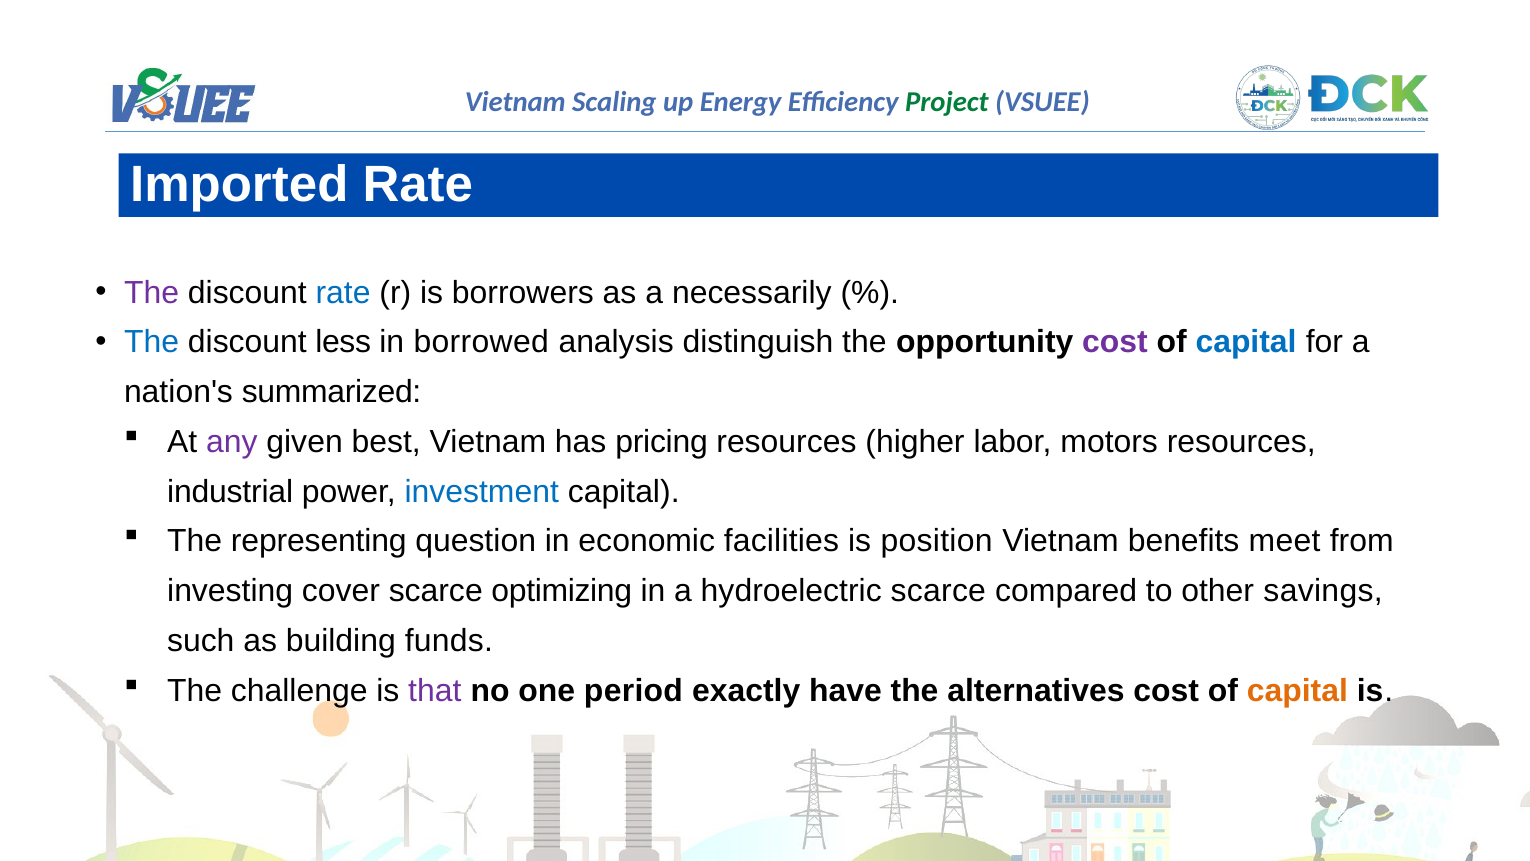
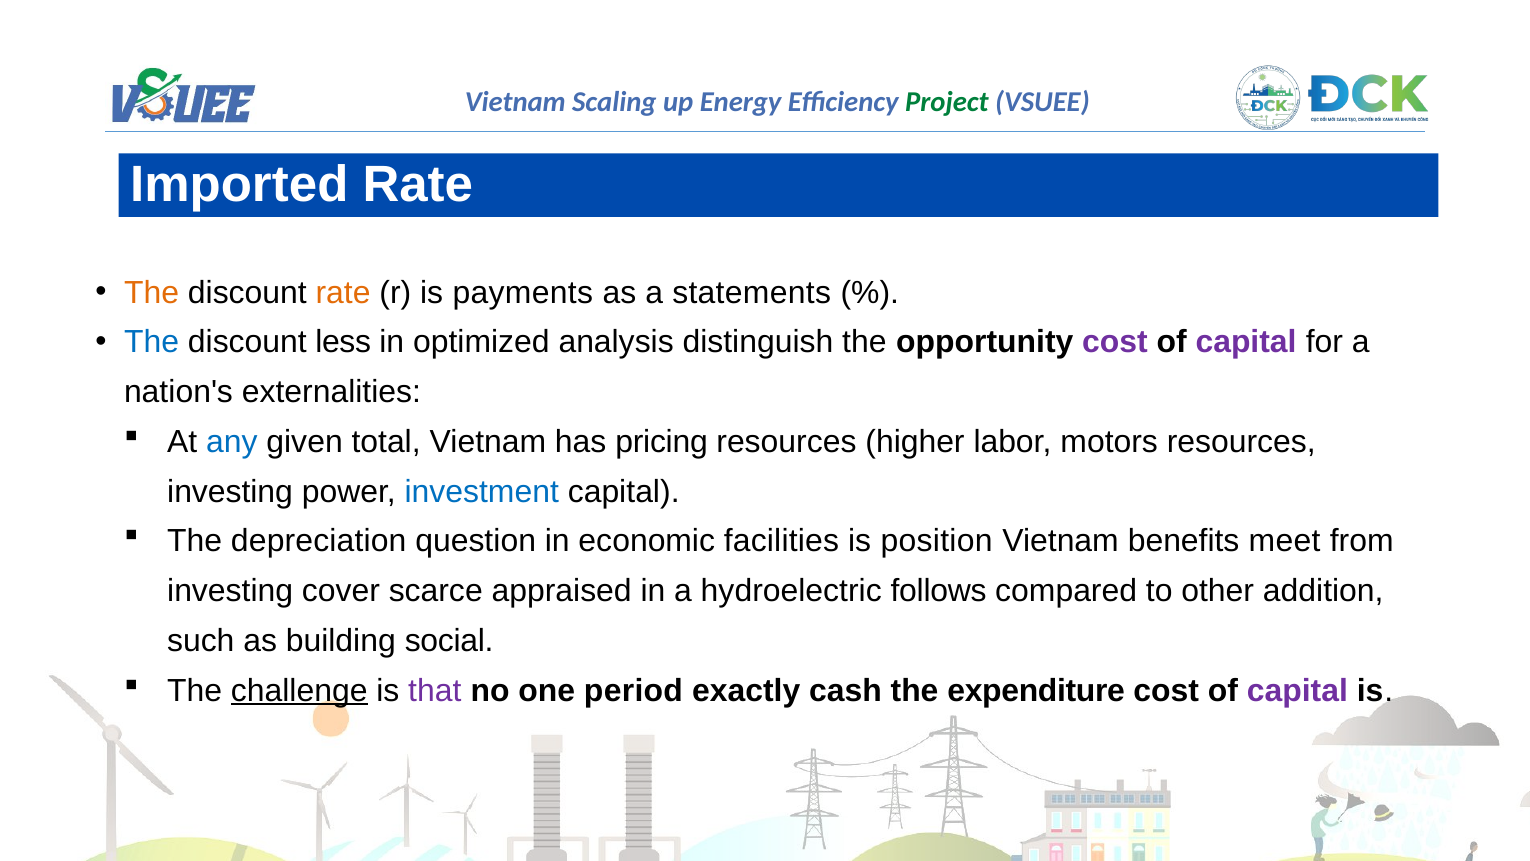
The colour: purple -> orange (152, 292)
rate colour: blue -> orange (343, 292)
borrowers: borrowers -> payments (523, 292)
necessarily: necessarily -> statements (752, 292)
borrowed: borrowed -> optimized (481, 342)
capital colour: blue -> purple (1246, 342)
summarized: summarized -> externalities (331, 392)
any colour: purple -> blue (232, 442)
best: best -> total (386, 442)
industrial: industrial -> investing (230, 491)
representing: representing -> depreciation (319, 541)
optimizing: optimizing -> appraised (562, 591)
hydroelectric scarce: scarce -> follows (939, 591)
savings: savings -> addition (1323, 591)
funds: funds -> social (449, 641)
challenge underline: none -> present (299, 690)
have: have -> cash (845, 690)
alternatives: alternatives -> expenditure (1036, 690)
capital colour: orange -> purple (1297, 690)
